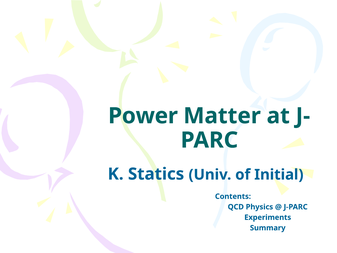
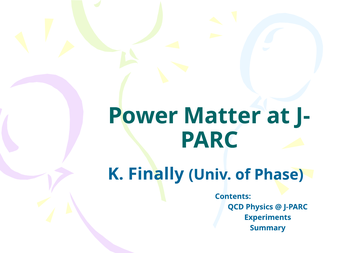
Statics: Statics -> Finally (156, 174)
Initial: Initial -> Phase (279, 174)
